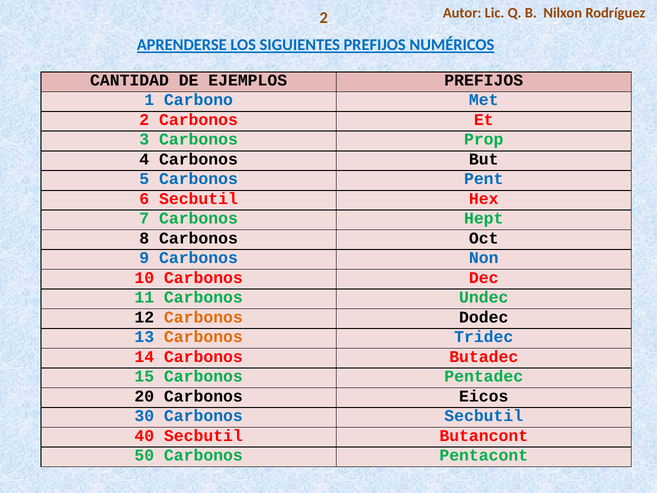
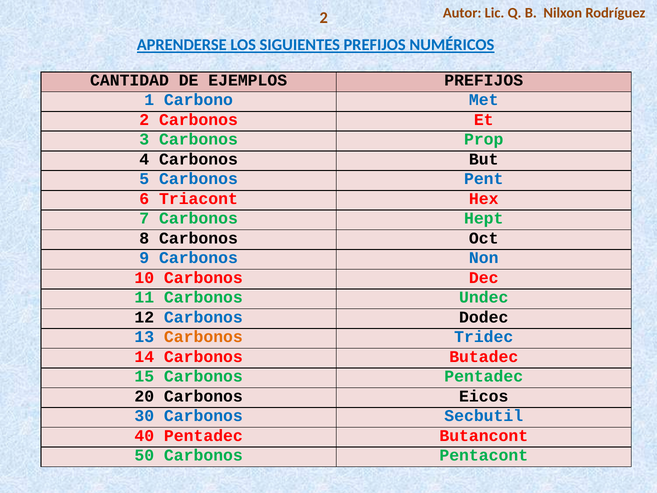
6 Secbutil: Secbutil -> Triacont (198, 199)
Carbonos colour: orange -> blue (203, 317)
40 Secbutil: Secbutil -> Pentadec (203, 435)
